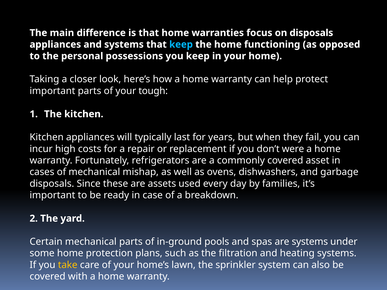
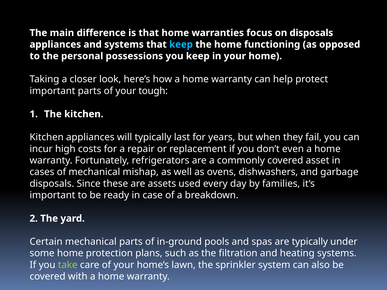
were: were -> even (293, 149)
are systems: systems -> typically (310, 242)
take colour: yellow -> light green (68, 265)
